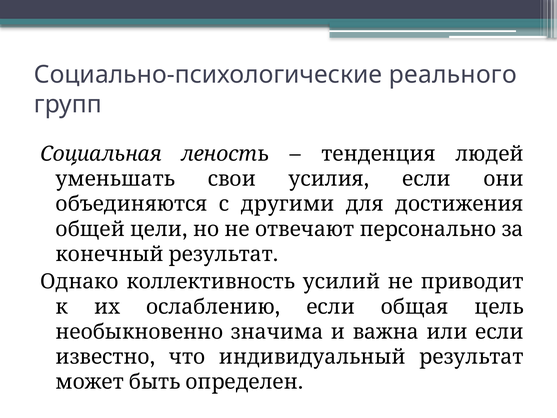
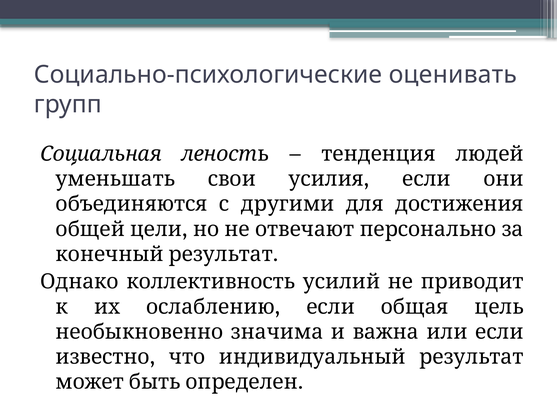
реального: реального -> оценивать (453, 75)
